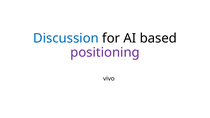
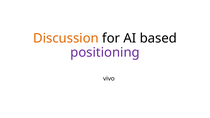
Discussion colour: blue -> orange (66, 38)
